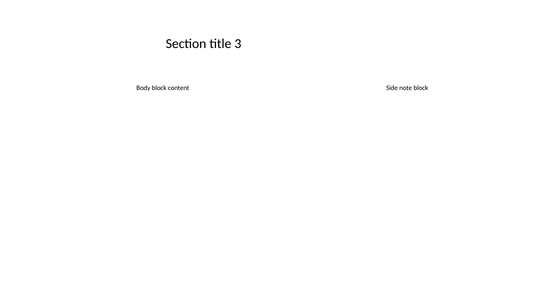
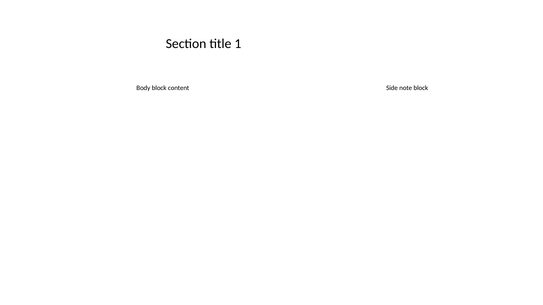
3: 3 -> 1 (238, 44)
